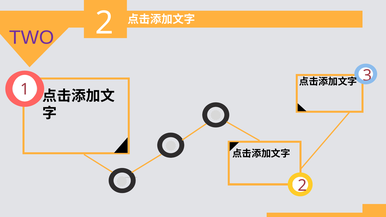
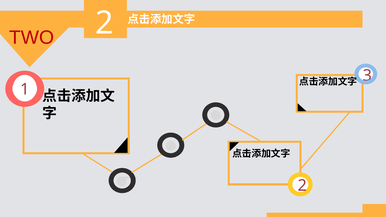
TWO colour: purple -> red (32, 38)
